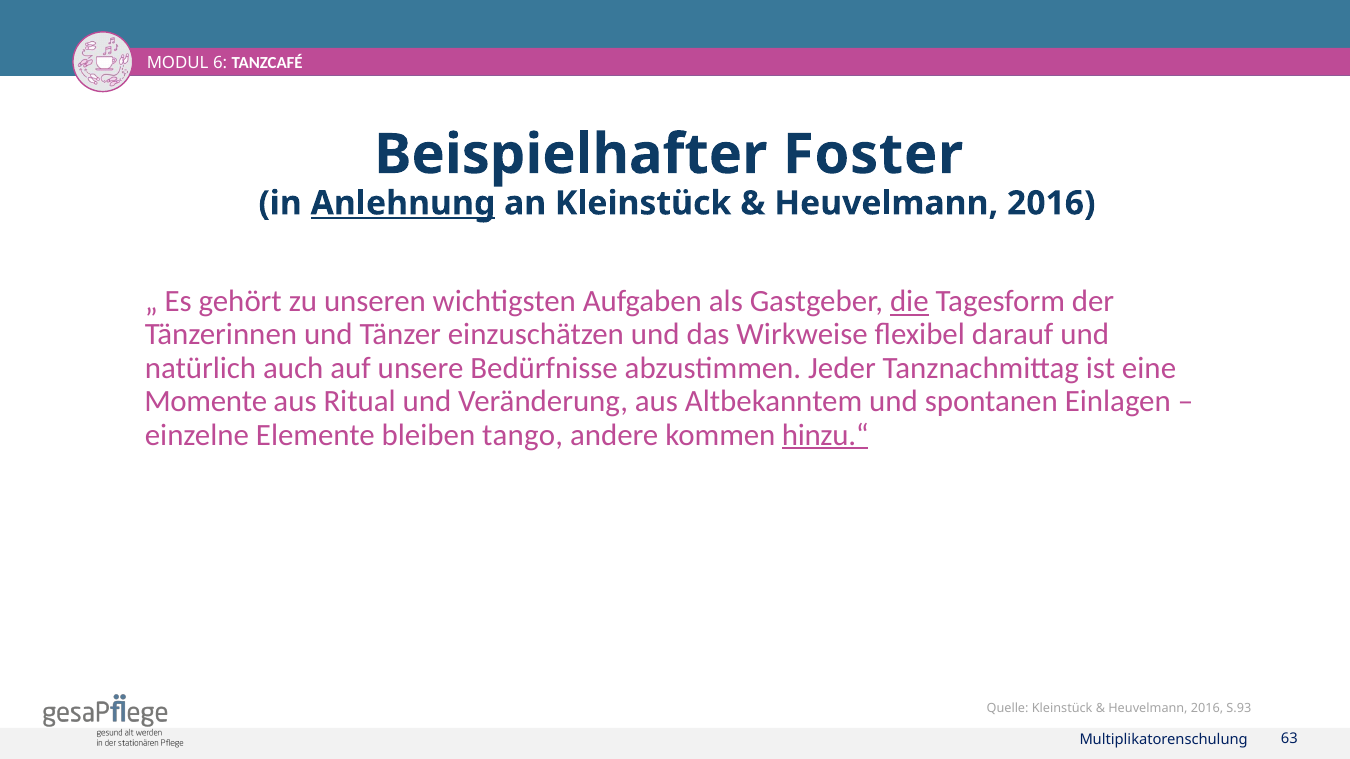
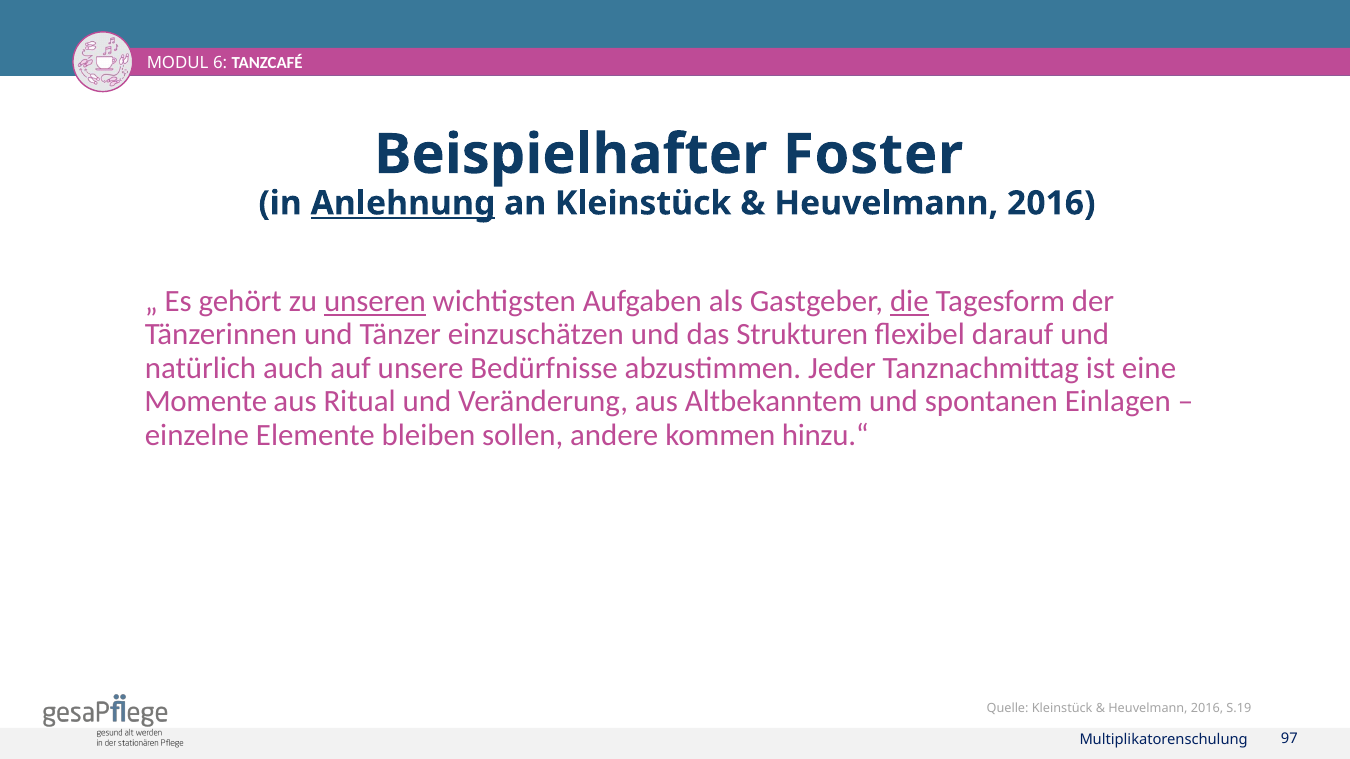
unseren underline: none -> present (375, 302)
Wirkweise: Wirkweise -> Strukturen (802, 335)
tango: tango -> sollen (523, 435)
hinzu.“ underline: present -> none (825, 435)
S.93: S.93 -> S.19 (1239, 709)
63: 63 -> 97 (1289, 739)
